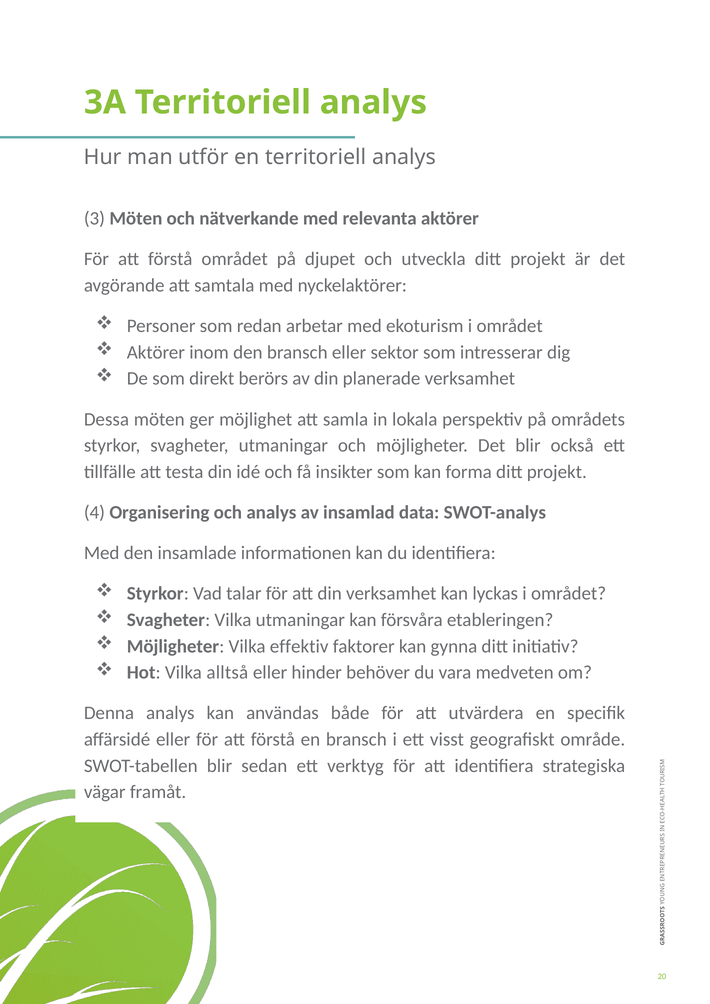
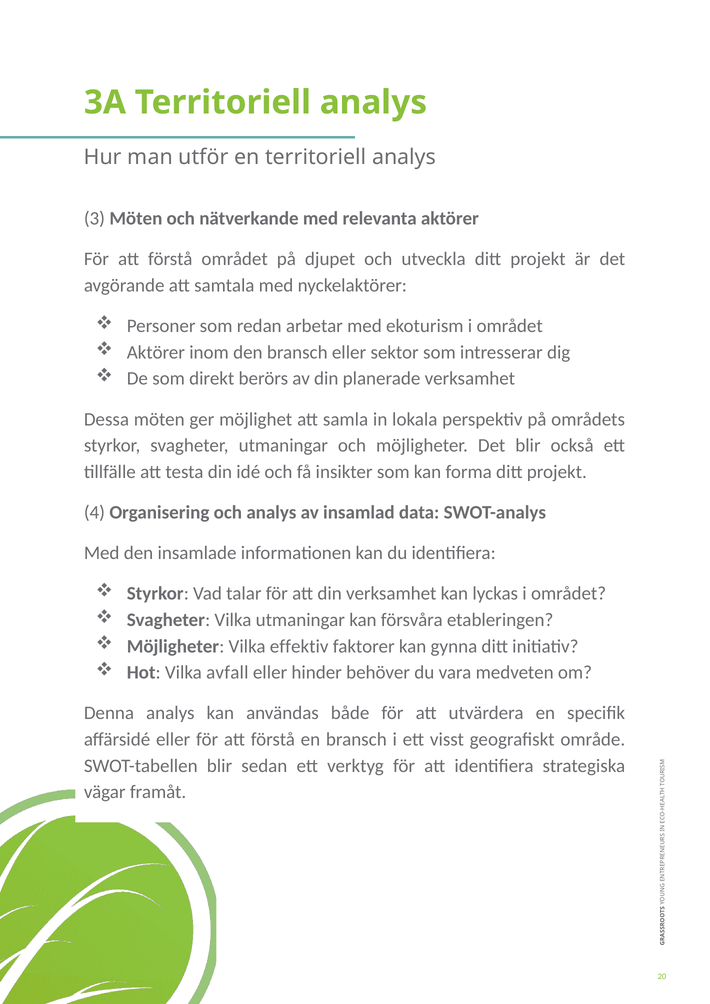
alltså: alltså -> avfall (227, 673)
